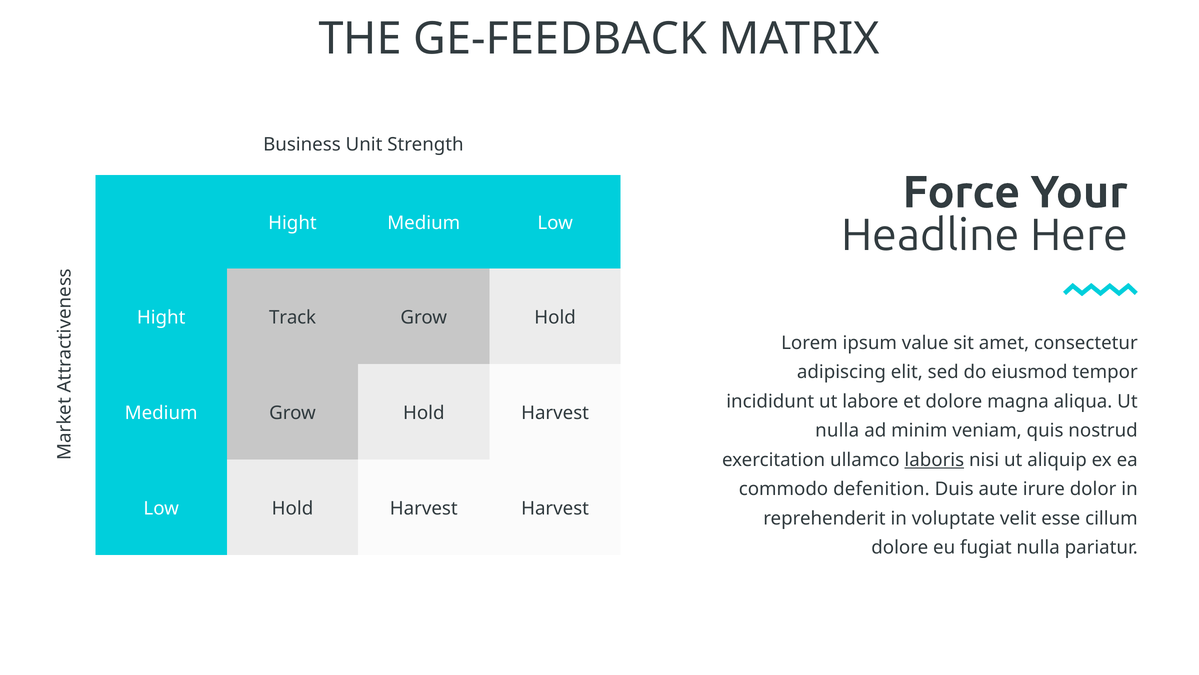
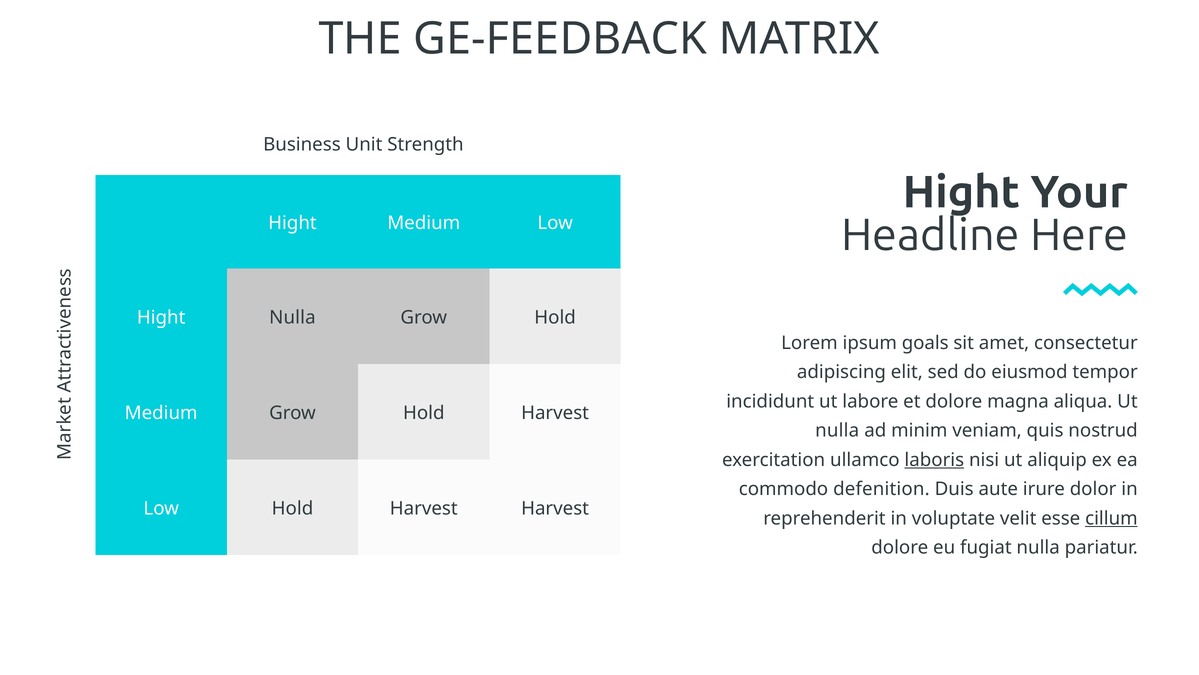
Force: Force -> Hight (961, 192)
Hight Track: Track -> Nulla (292, 317)
value: value -> goals (925, 343)
cillum underline: none -> present (1111, 518)
